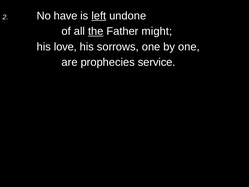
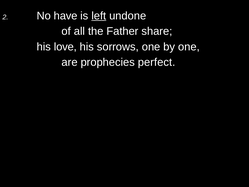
the underline: present -> none (96, 31)
might: might -> share (157, 31)
service: service -> perfect (157, 62)
